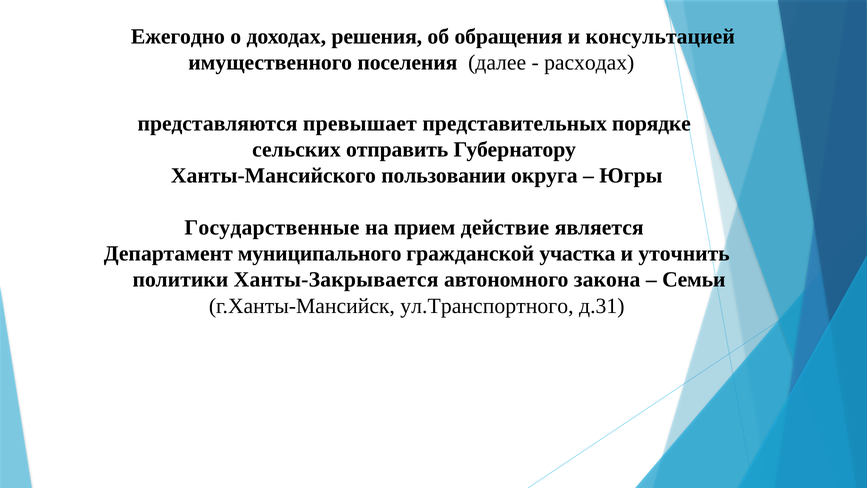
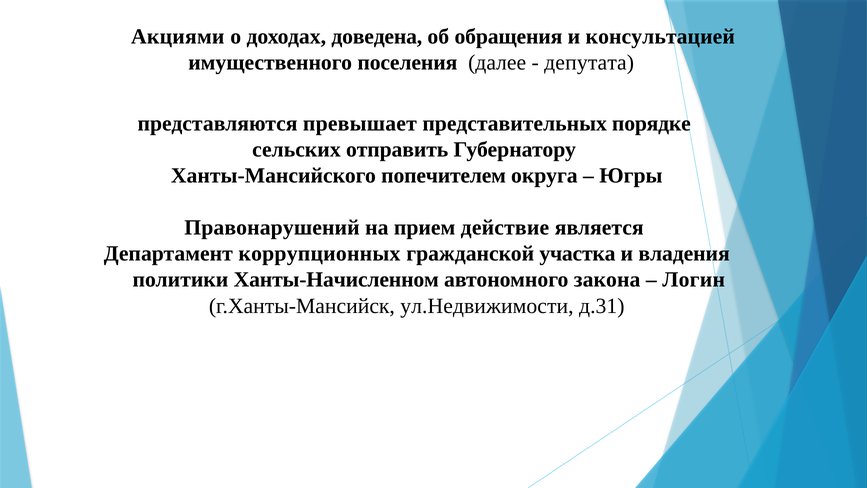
Ежегодно: Ежегодно -> Акциями (178, 37)
решения: решения -> доведена (377, 37)
расходах: расходах -> депутата (589, 63)
пользовании: пользовании -> попечителем (444, 176)
Государственные: Государственные -> Правонарушений (272, 228)
муниципального: муниципального -> коррупционных (319, 254)
уточнить: уточнить -> владения (684, 254)
Ханты-Закрывается: Ханты-Закрывается -> Ханты-Начисленном (336, 280)
Семьи: Семьи -> Логин (694, 280)
ул.Транспортного: ул.Транспортного -> ул.Недвижимости (487, 306)
